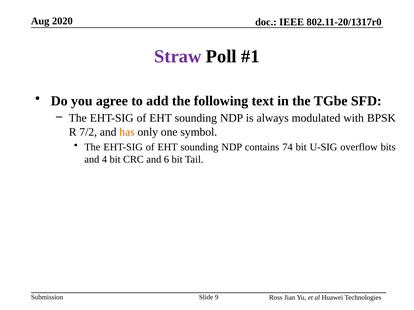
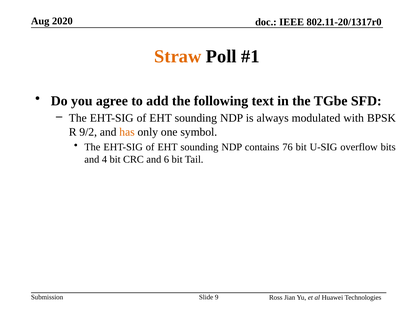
Straw colour: purple -> orange (178, 56)
7/2: 7/2 -> 9/2 (88, 132)
74: 74 -> 76 (288, 147)
